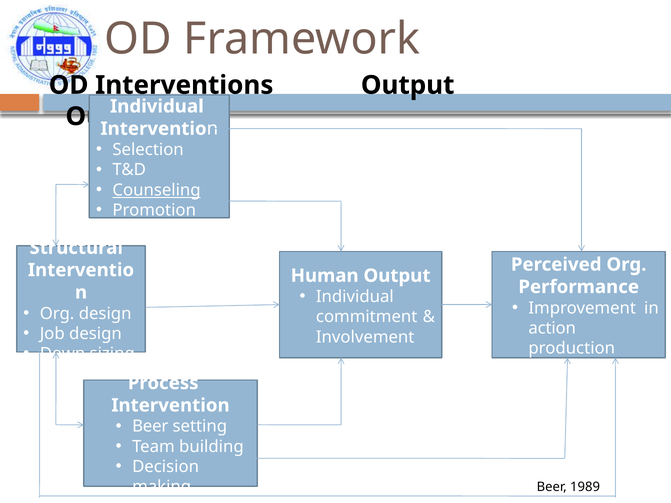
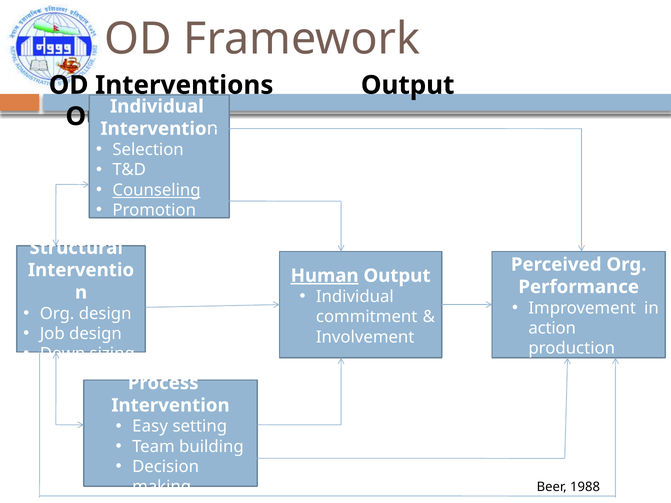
Human underline: none -> present (325, 276)
Beer: Beer -> Easy (150, 427)
1989: 1989 -> 1988 (585, 487)
